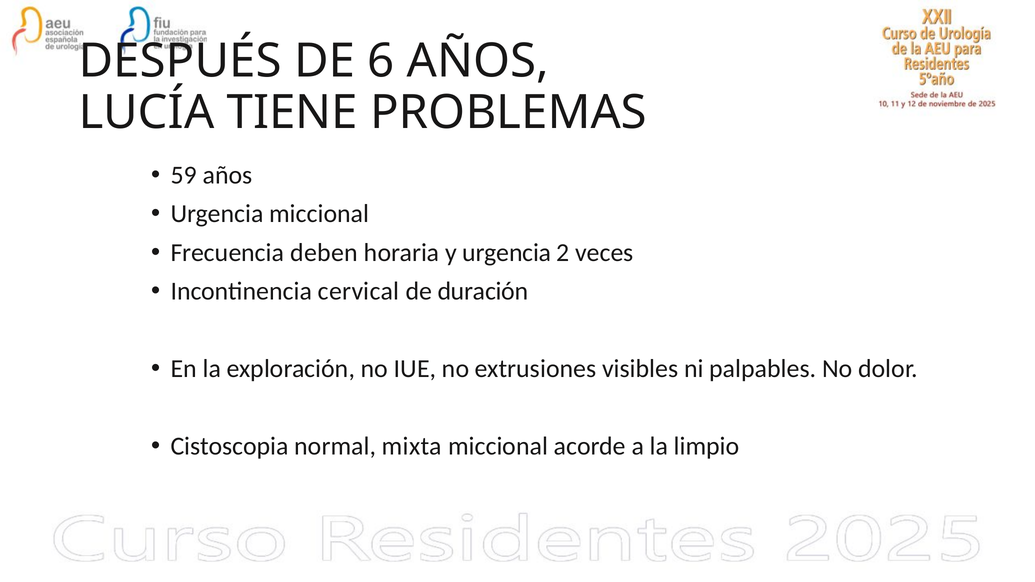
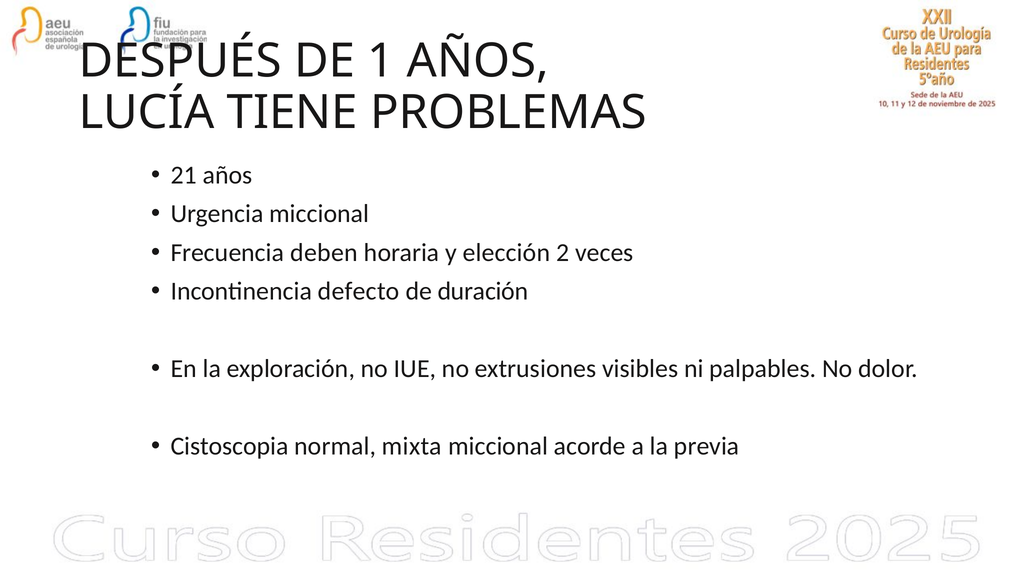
6: 6 -> 1 (381, 61)
59: 59 -> 21 (184, 175)
y urgencia: urgencia -> elección (507, 253)
cervical: cervical -> defecto (359, 291)
limpio: limpio -> previa (707, 446)
